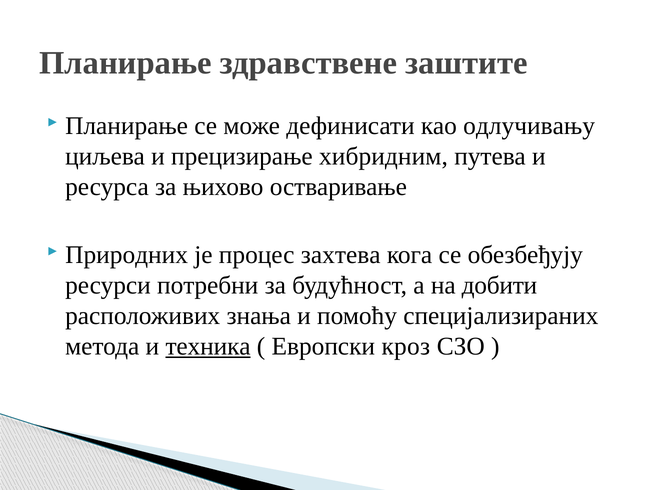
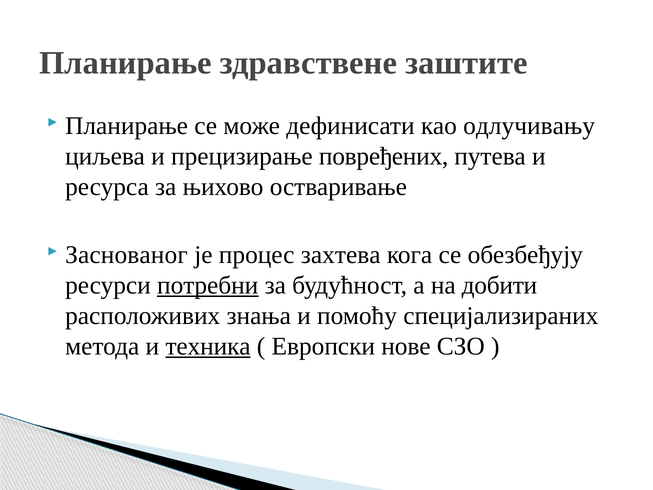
хибридним: хибридним -> повређених (384, 156)
Природних: Природних -> Заснованог (127, 255)
потребни underline: none -> present (208, 285)
кроз: кроз -> нове (406, 346)
